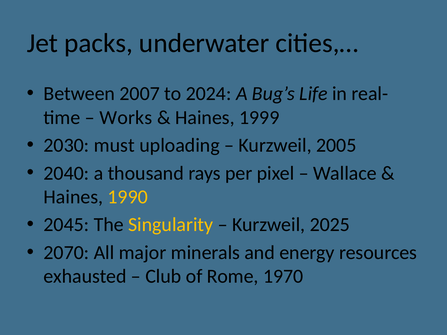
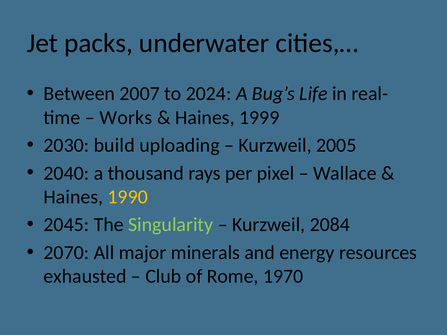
must: must -> build (114, 145)
Singularity colour: yellow -> light green (171, 225)
2025: 2025 -> 2084 (330, 225)
